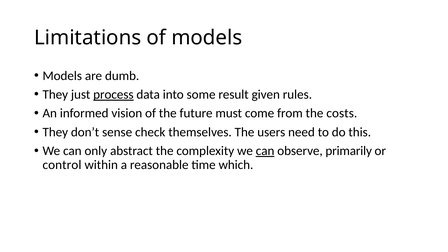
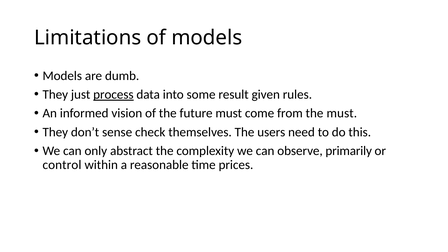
the costs: costs -> must (342, 113)
can underline: present -> none (265, 151)
which: which -> prices (236, 165)
